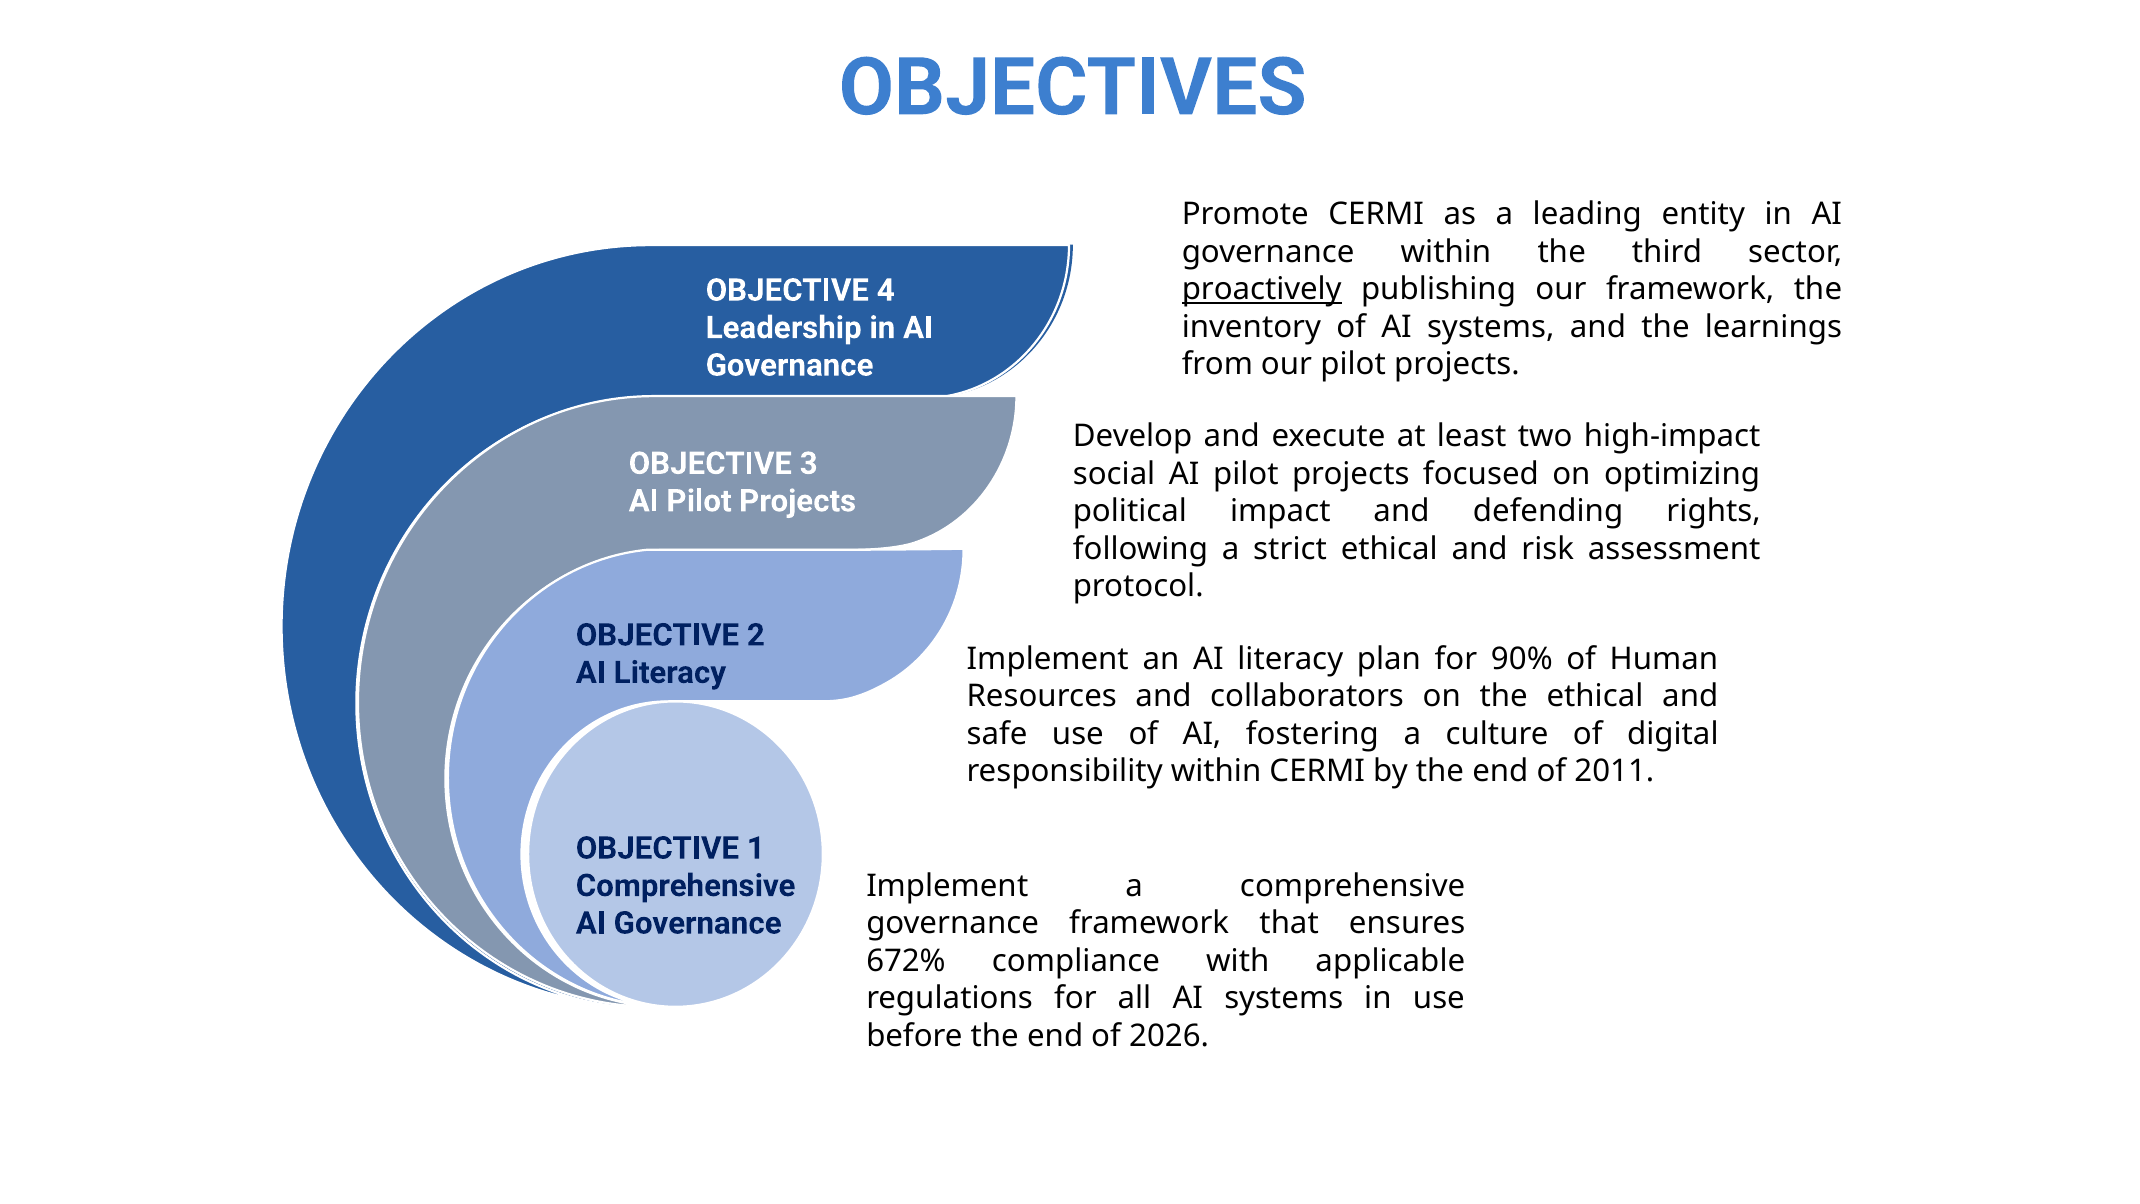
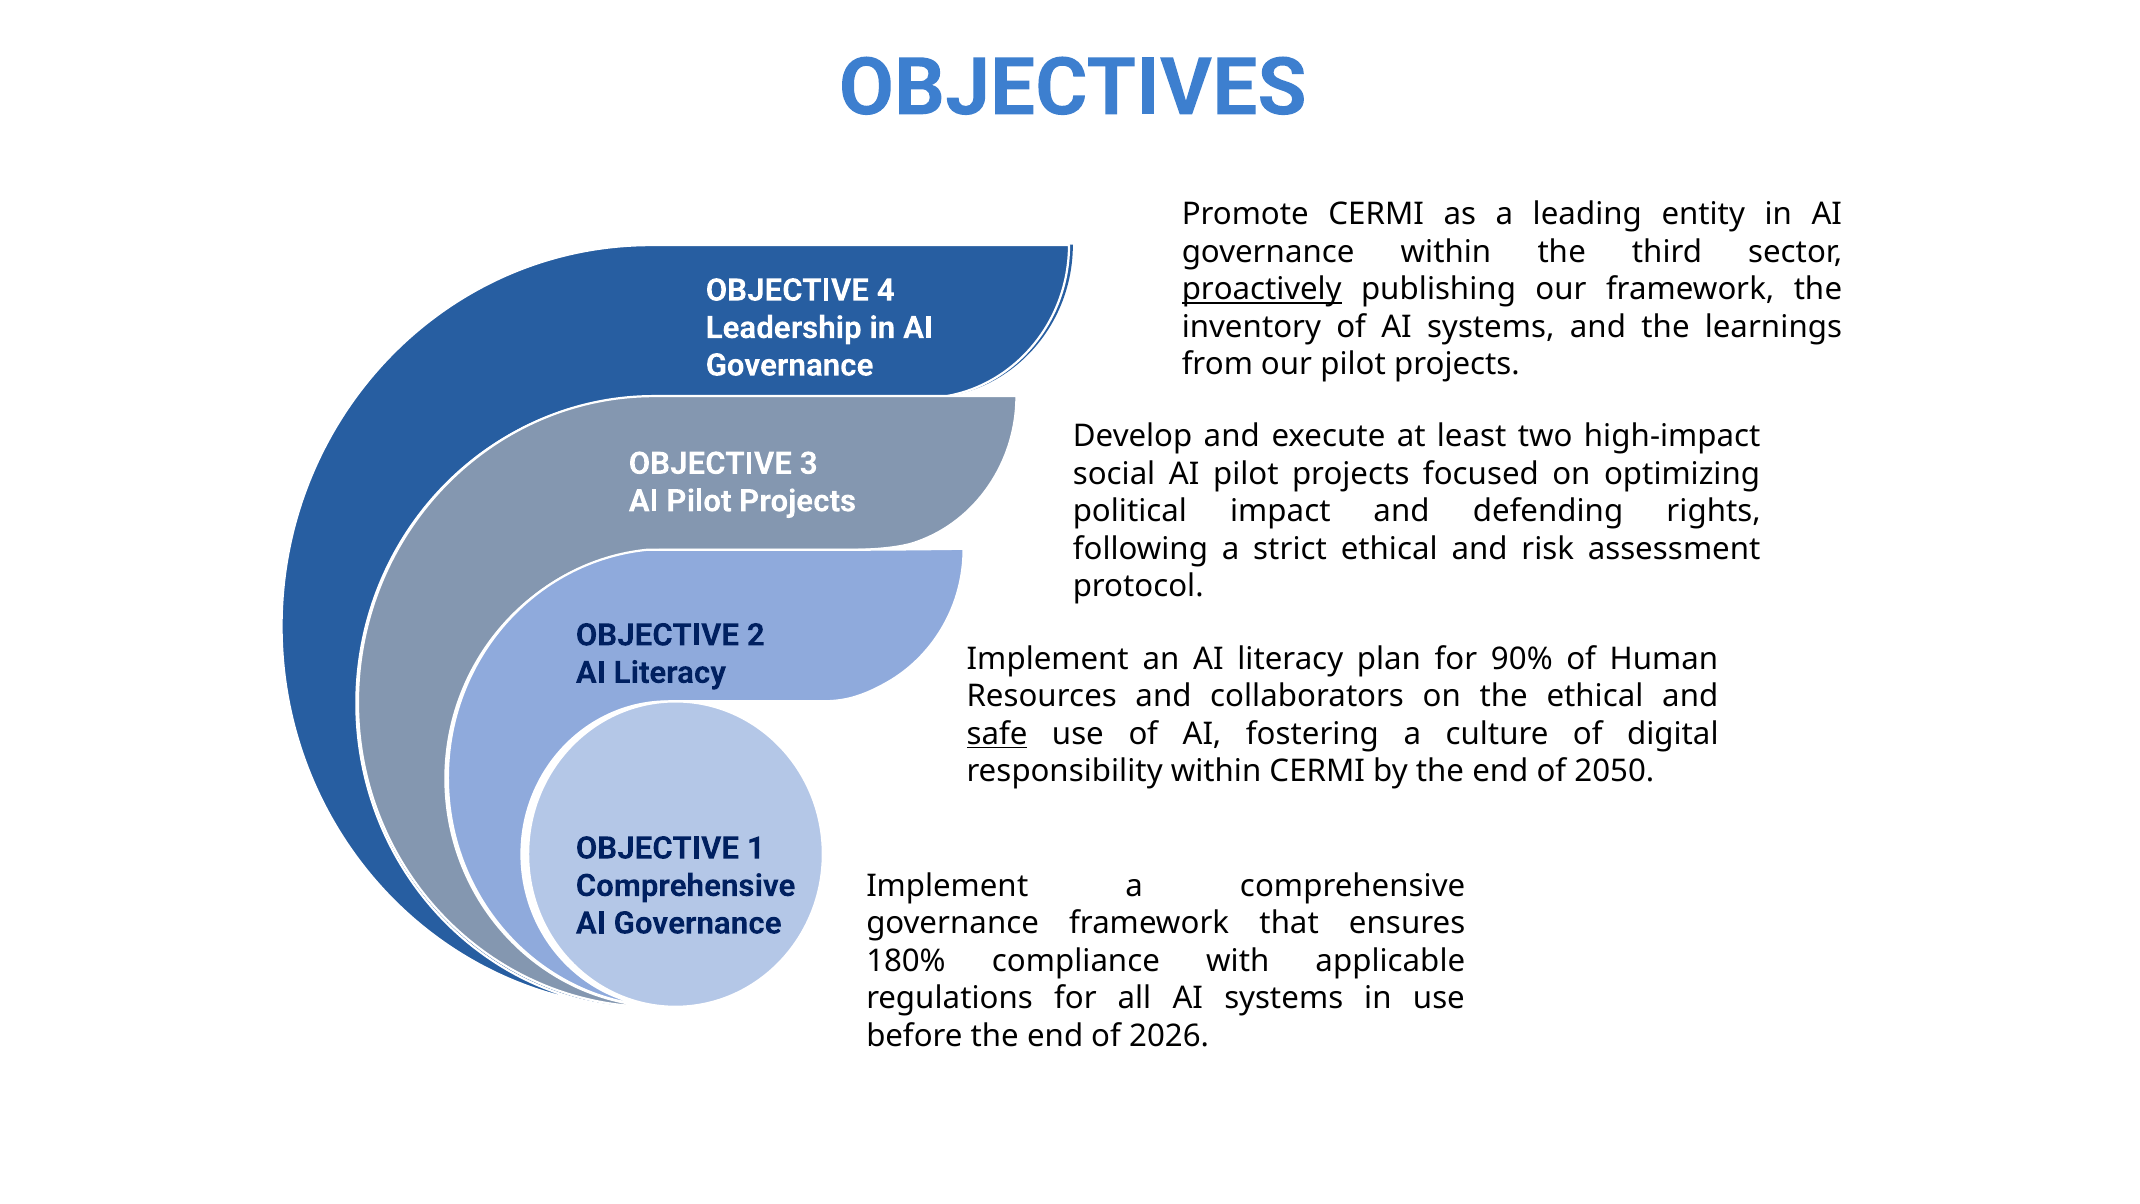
safe underline: none -> present (997, 734)
2011: 2011 -> 2050 (1614, 771)
672%: 672% -> 180% (906, 961)
